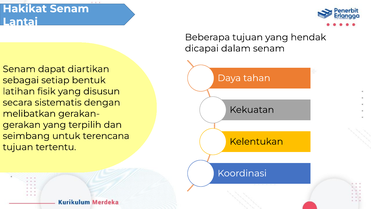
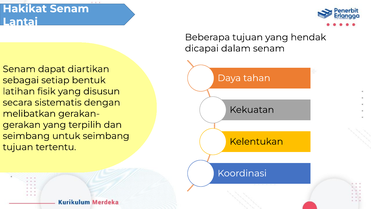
untuk terencana: terencana -> seimbang (106, 136)
